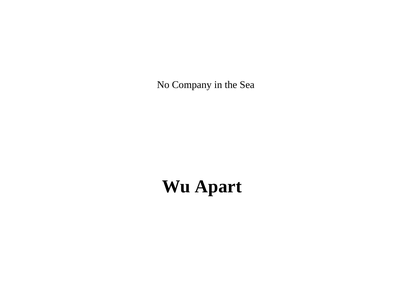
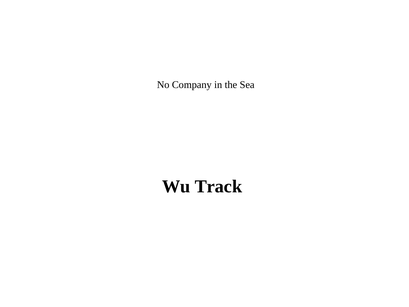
Apart: Apart -> Track (218, 186)
